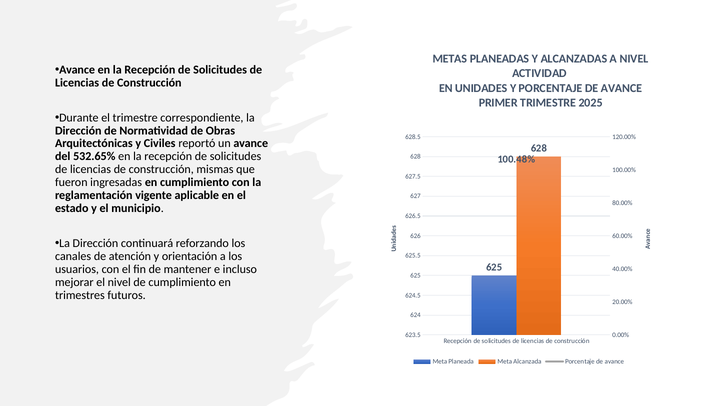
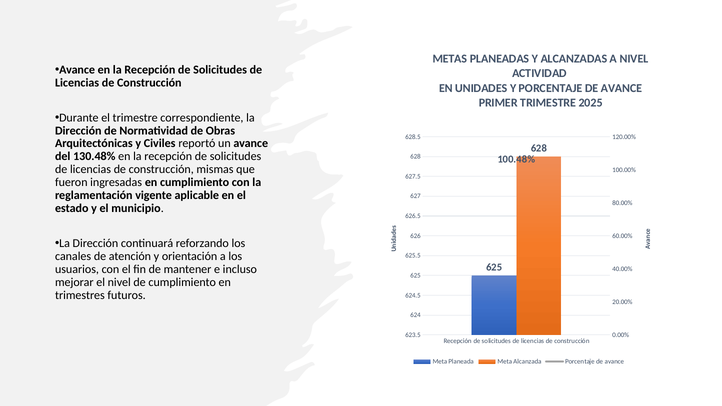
532.65%: 532.65% -> 130.48% (94, 157)
